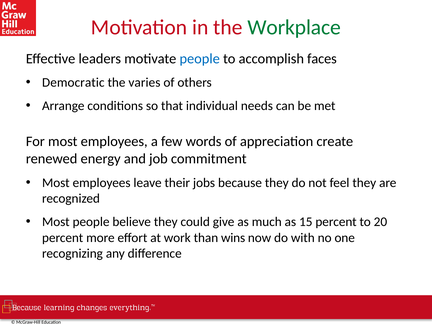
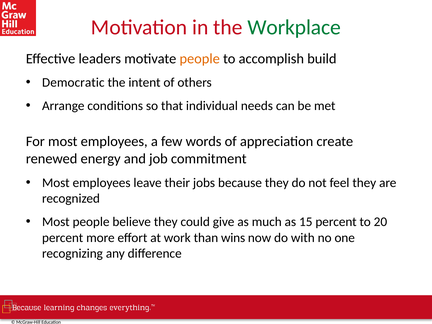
people colour: blue -> orange (200, 59)
faces: faces -> build (322, 59)
varies: varies -> intent (145, 82)
